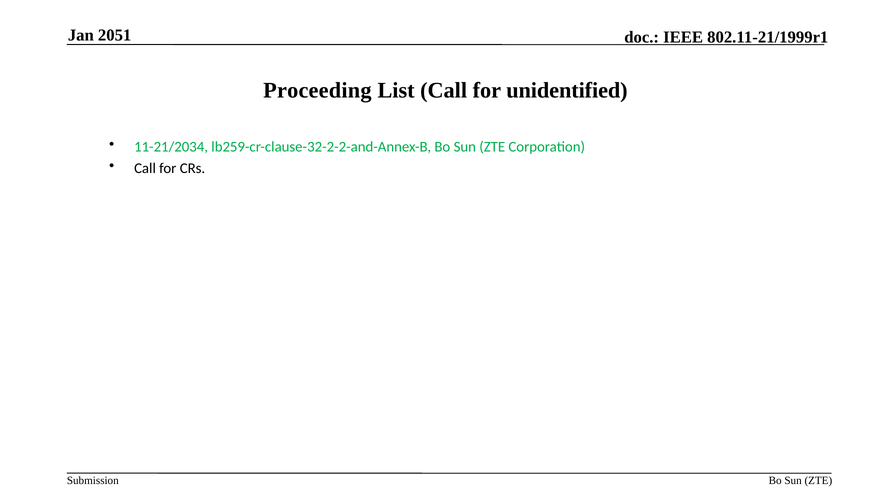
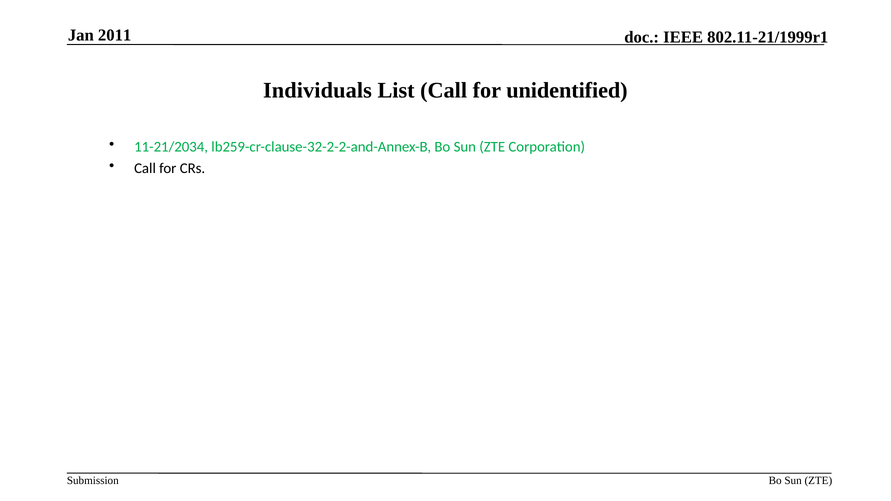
2051: 2051 -> 2011 (115, 35)
Proceeding: Proceeding -> Individuals (317, 91)
